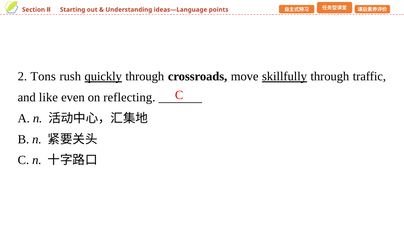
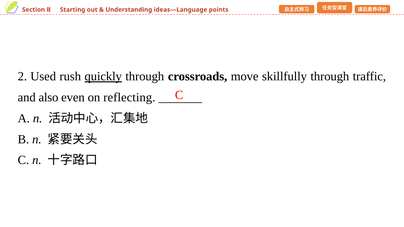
Tons: Tons -> Used (43, 77)
skillfully underline: present -> none (285, 77)
like: like -> also (49, 97)
